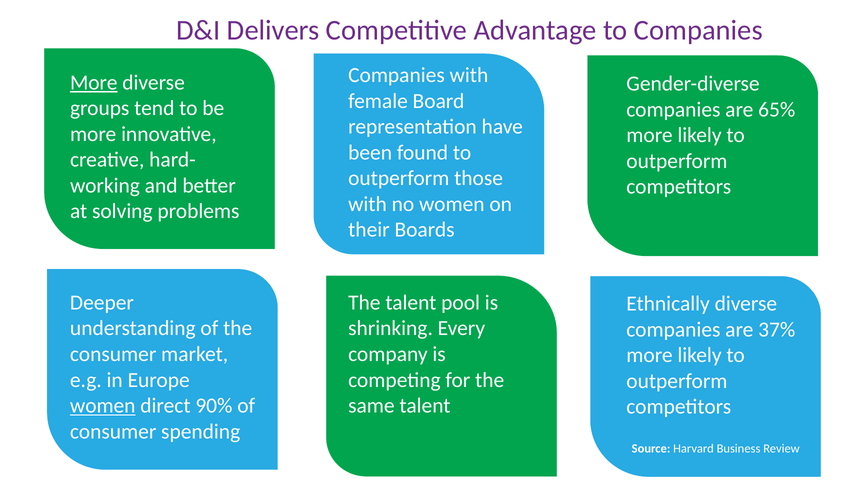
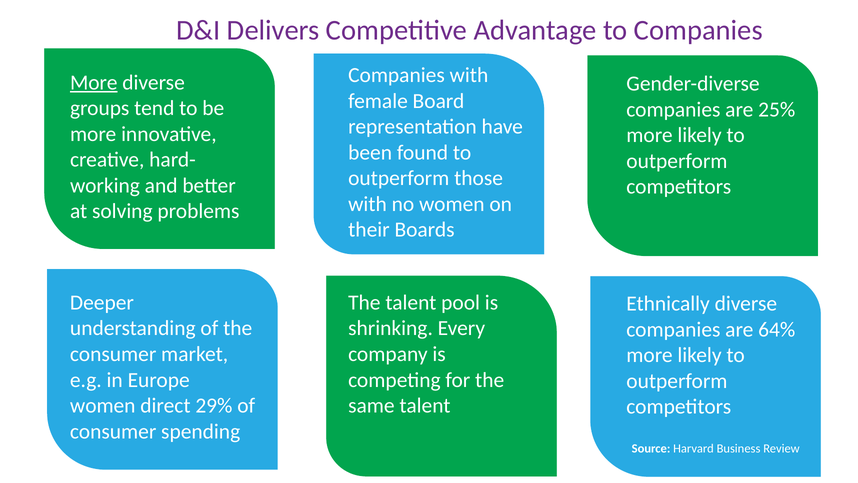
65%: 65% -> 25% (777, 109)
37%: 37% -> 64% (777, 329)
women underline: present -> none (103, 405)
90%: 90% -> 29% (214, 405)
